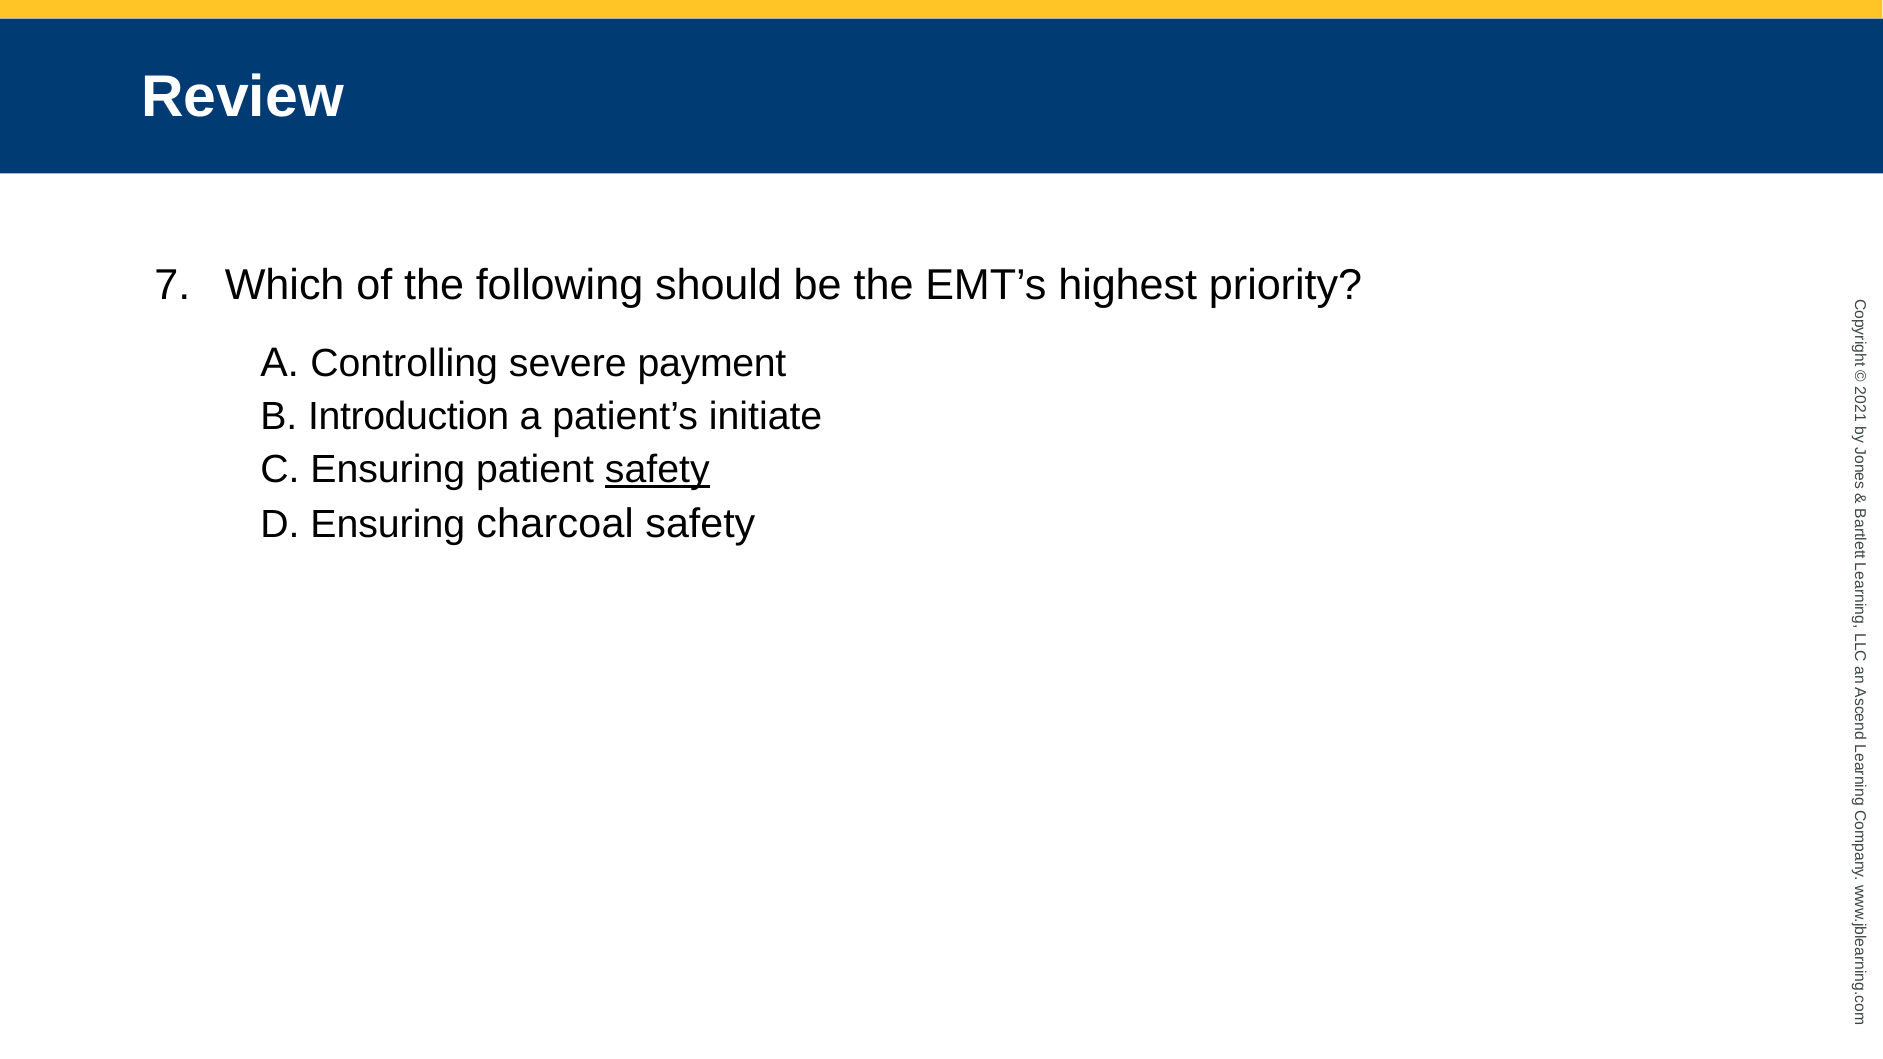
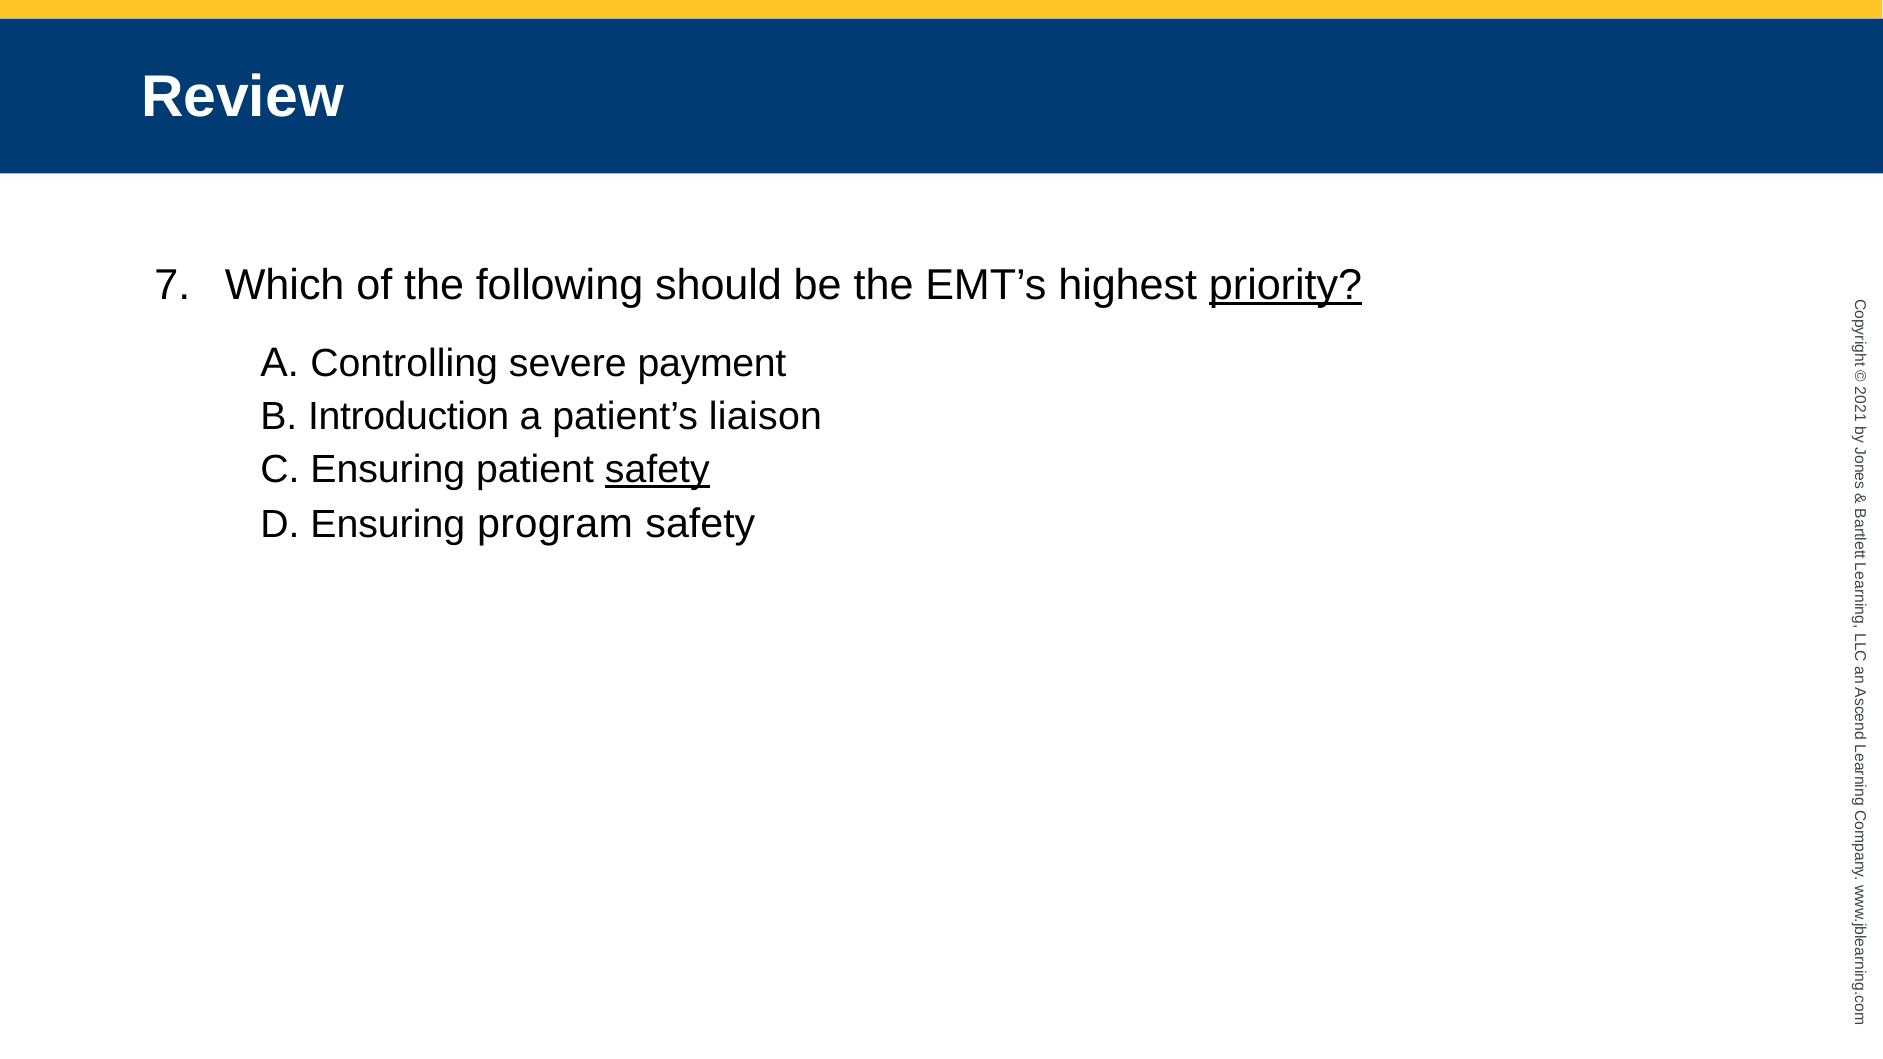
priority underline: none -> present (1286, 285)
initiate: initiate -> liaison (765, 417)
charcoal: charcoal -> program (555, 524)
